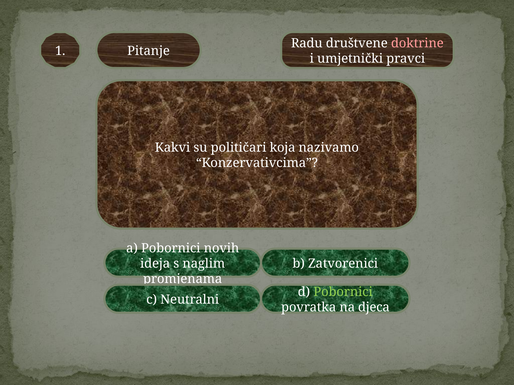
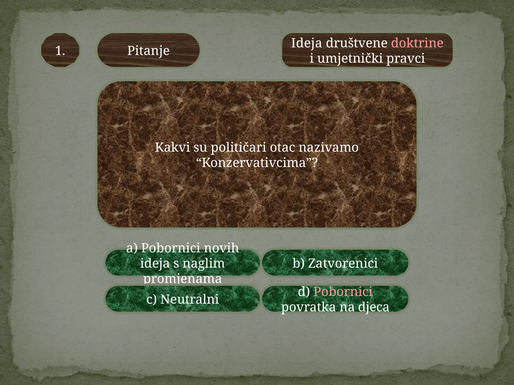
Radu: Radu -> Ideja (307, 43)
koja: koja -> otac (282, 148)
Pobornici colour: light green -> pink (343, 292)
